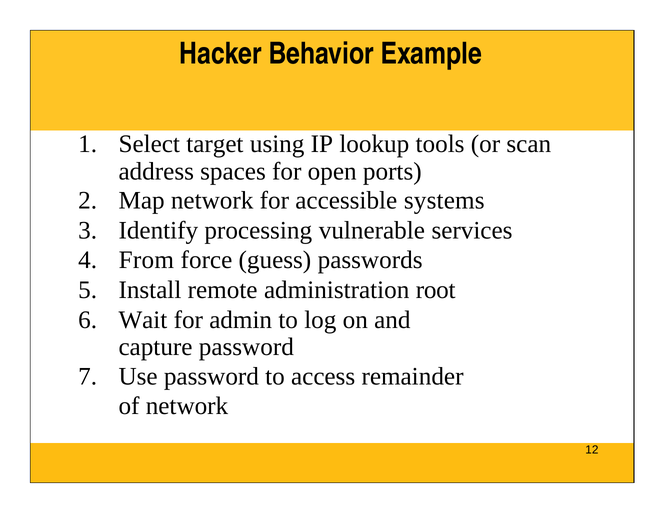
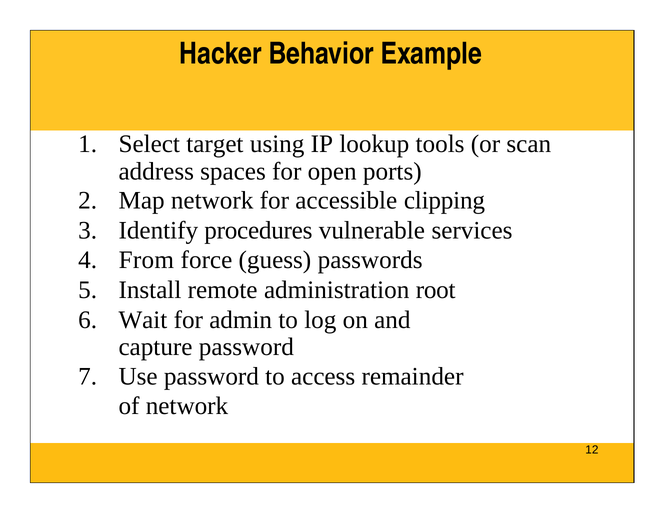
systems: systems -> clipping (444, 200)
processing: processing -> procedures (258, 230)
